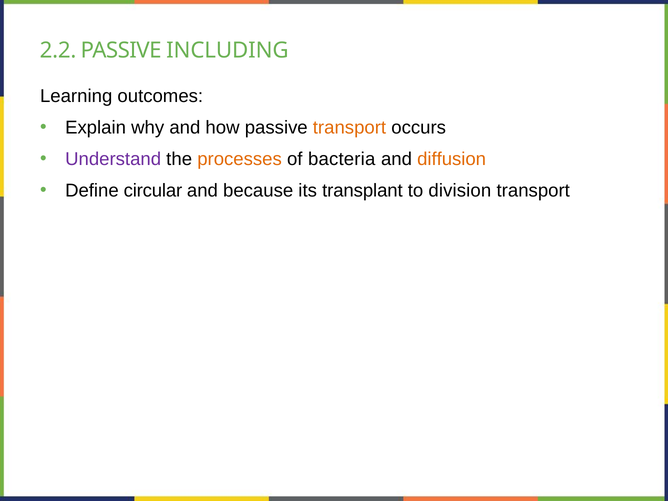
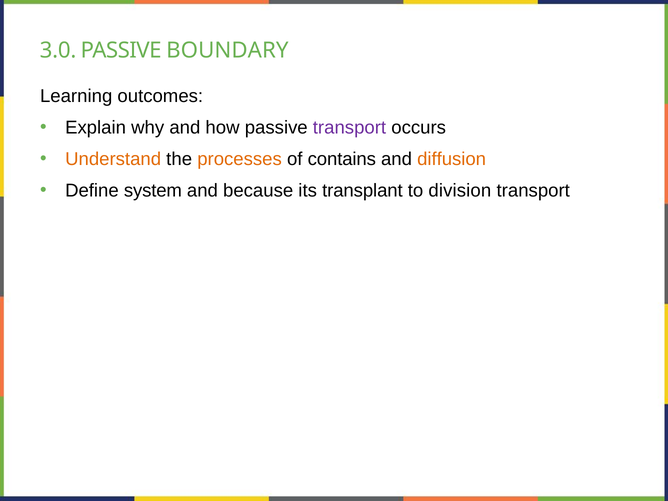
2.2: 2.2 -> 3.0 (58, 51)
INCLUDING: INCLUDING -> BOUNDARY (227, 51)
transport colour: orange -> purple (349, 128)
Understand colour: purple -> orange (113, 159)
bacteria: bacteria -> contains (342, 159)
circular: circular -> system (153, 191)
